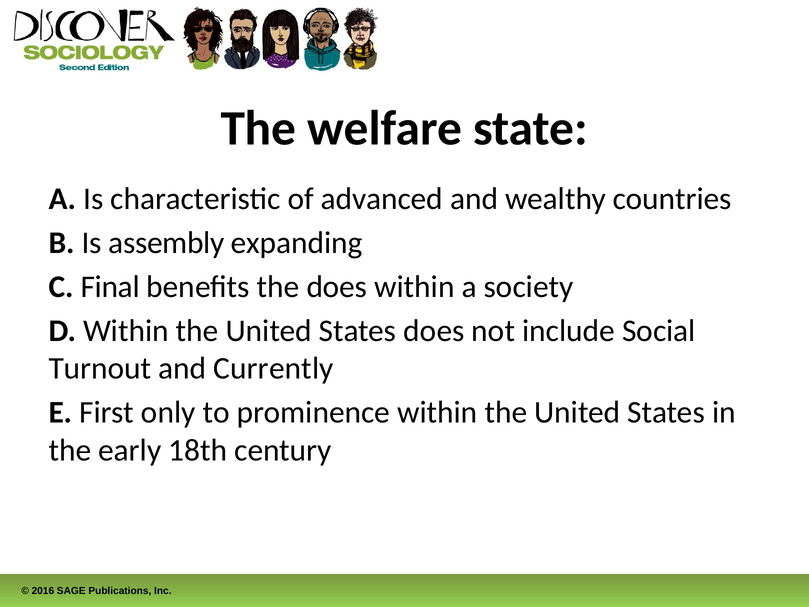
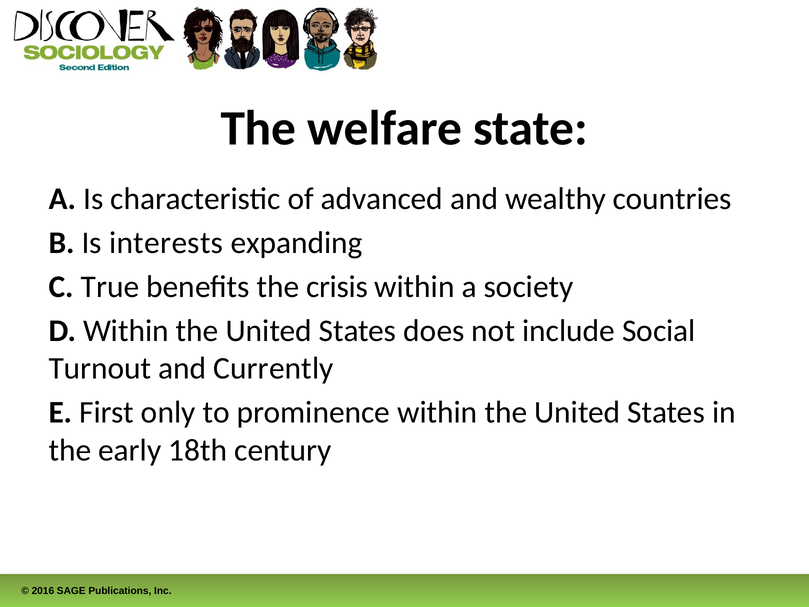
assembly: assembly -> interests (166, 243)
Final: Final -> True (110, 287)
the does: does -> crisis (337, 287)
